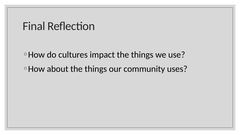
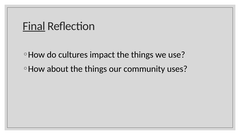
Final underline: none -> present (34, 26)
